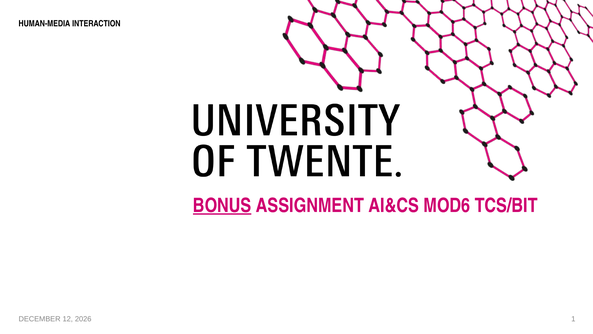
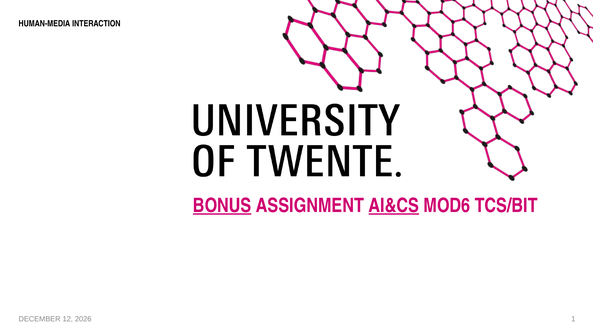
AI&CS underline: none -> present (394, 205)
